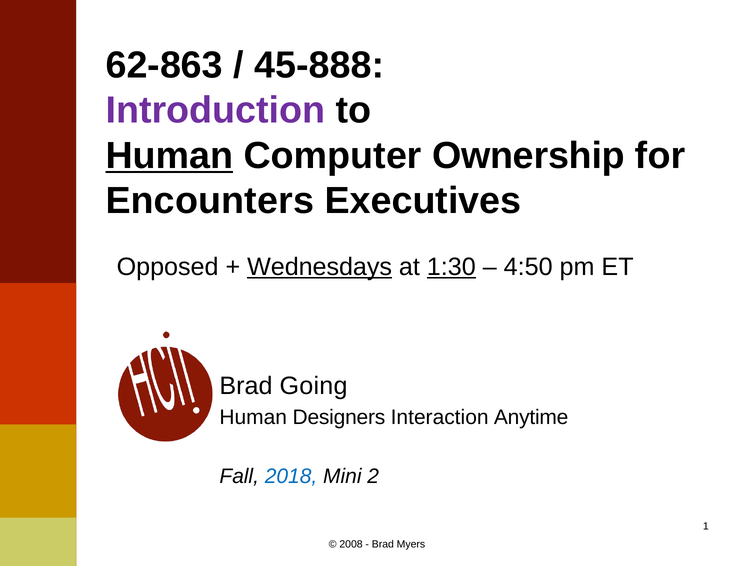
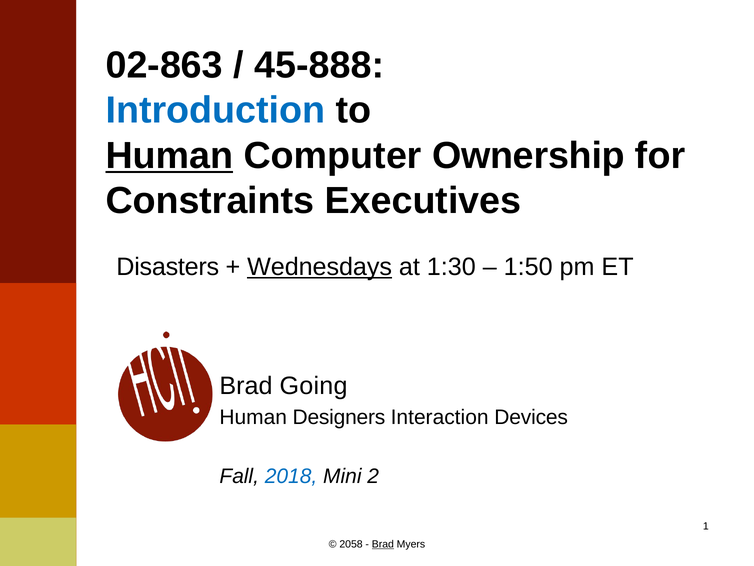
62-863: 62-863 -> 02-863 (164, 65)
Introduction colour: purple -> blue (215, 110)
Encounters: Encounters -> Constraints (210, 201)
Opposed: Opposed -> Disasters (168, 267)
1:30 underline: present -> none (451, 267)
4:50: 4:50 -> 1:50 (528, 267)
Anytime: Anytime -> Devices (531, 417)
2008: 2008 -> 2058 (351, 544)
Brad underline: none -> present (383, 544)
